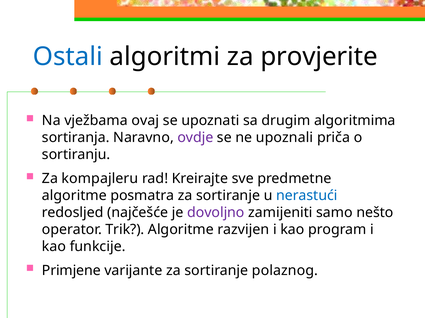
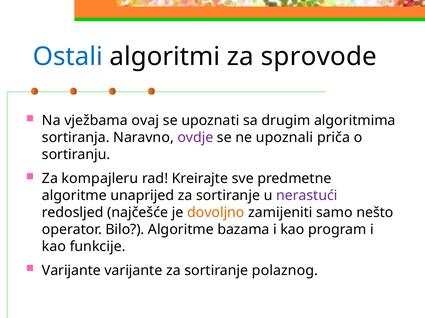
provjerite: provjerite -> sprovode (319, 57)
posmatra: posmatra -> unaprijed (142, 196)
nerastući colour: blue -> purple (307, 196)
dovoljno colour: purple -> orange (216, 213)
Trik: Trik -> Bilo (125, 230)
razvijen: razvijen -> bazama (243, 230)
Primjene: Primjene -> Varijante (71, 271)
